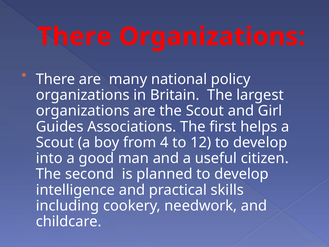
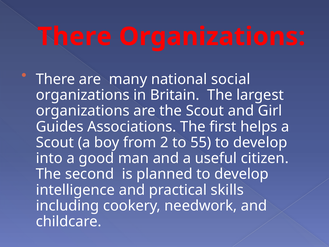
policy: policy -> social (231, 79)
4: 4 -> 2 (164, 142)
12: 12 -> 55 (201, 142)
